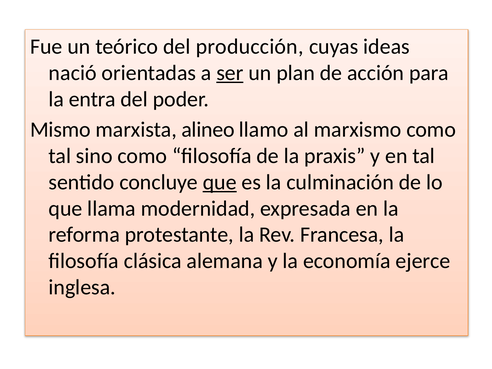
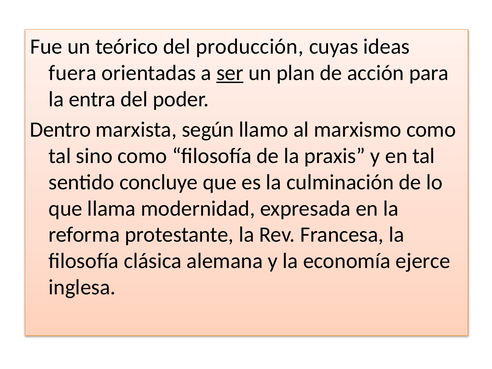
nació: nació -> fuera (73, 73)
Mismo: Mismo -> Dentro (60, 130)
alineo: alineo -> según (208, 130)
que underline: present -> none (220, 182)
